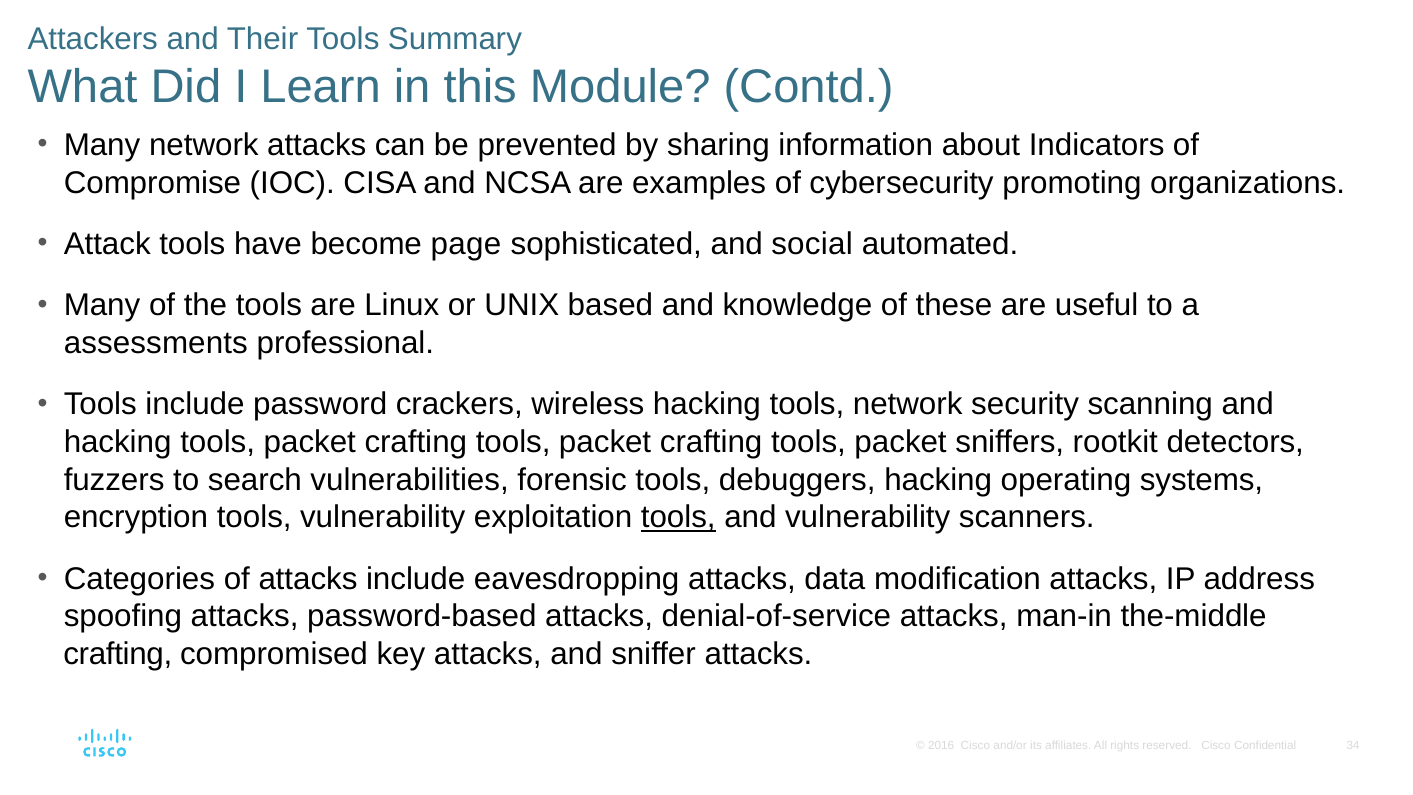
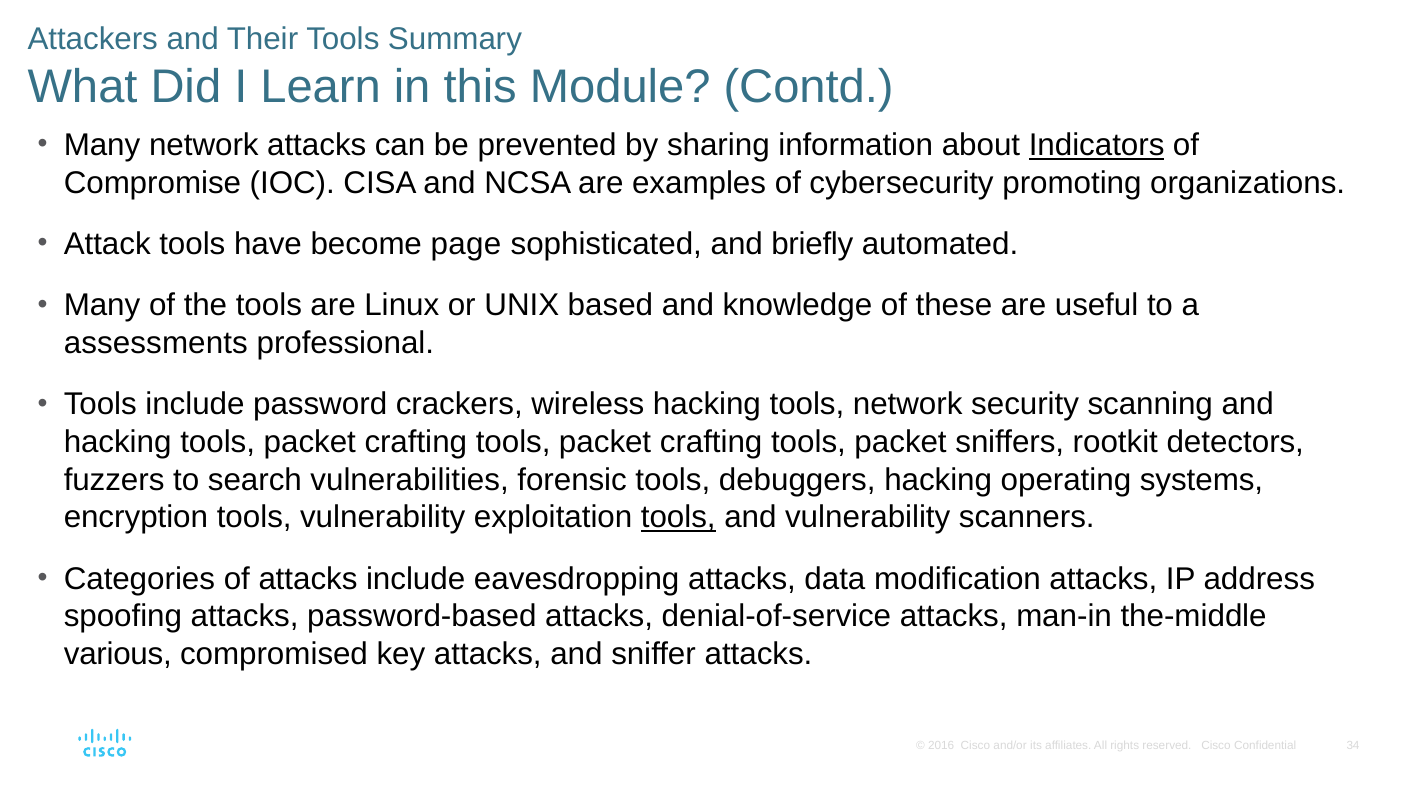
Indicators underline: none -> present (1097, 145)
social: social -> briefly (812, 244)
crafting: crafting -> various (118, 654)
